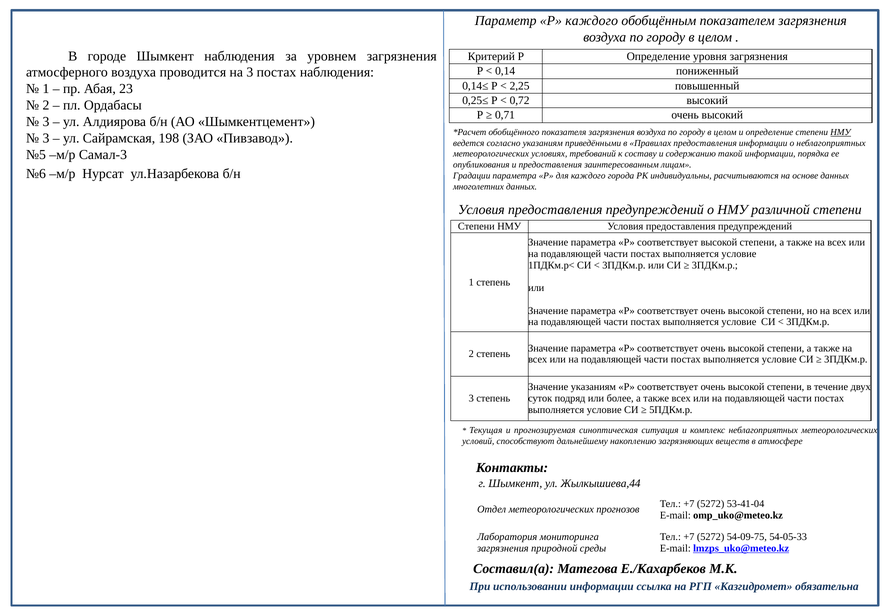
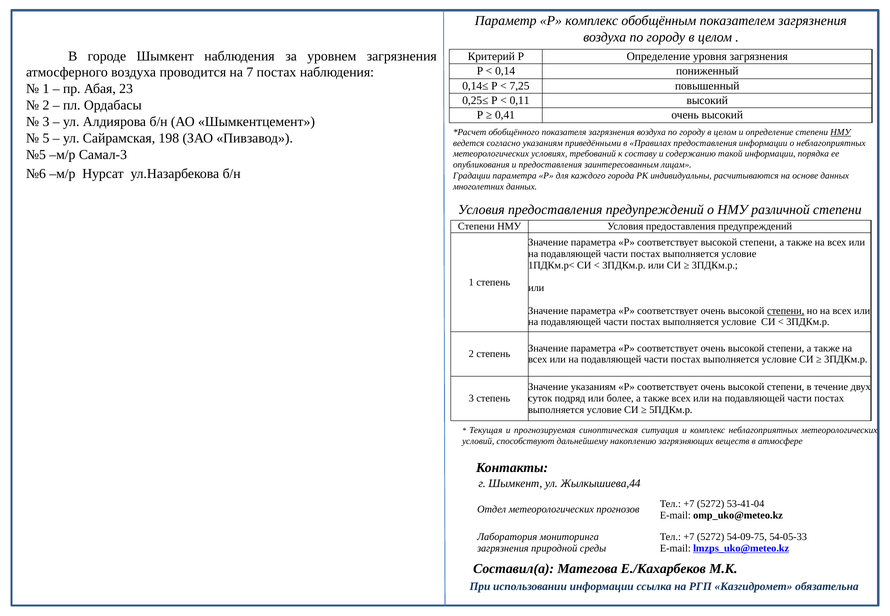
Р каждого: каждого -> комплекс (592, 21)
на 3: 3 -> 7 (250, 72)
2,25: 2,25 -> 7,25 (520, 86)
0,72: 0,72 -> 0,11 (520, 101)
0,71: 0,71 -> 0,41 (505, 115)
3: 3 -> 5 (46, 138)
степени underline: none -> present (786, 311)
